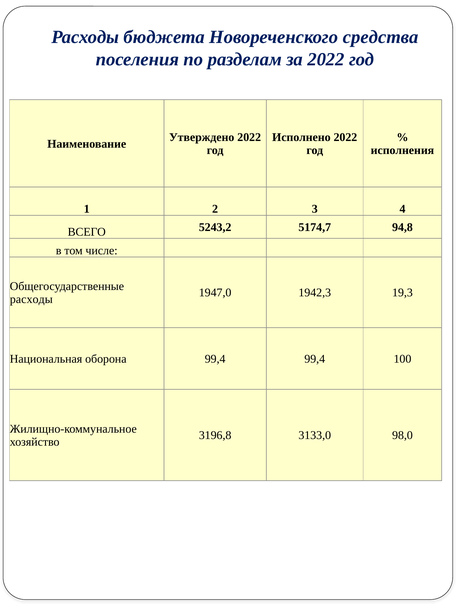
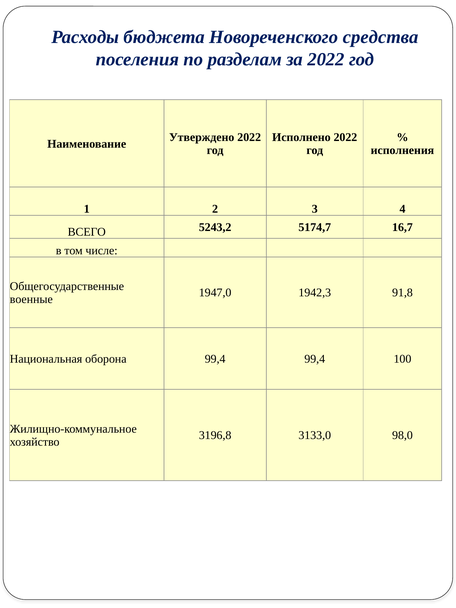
94,8: 94,8 -> 16,7 (402, 227)
19,3: 19,3 -> 91,8 (402, 293)
расходы: расходы -> военные (31, 299)
